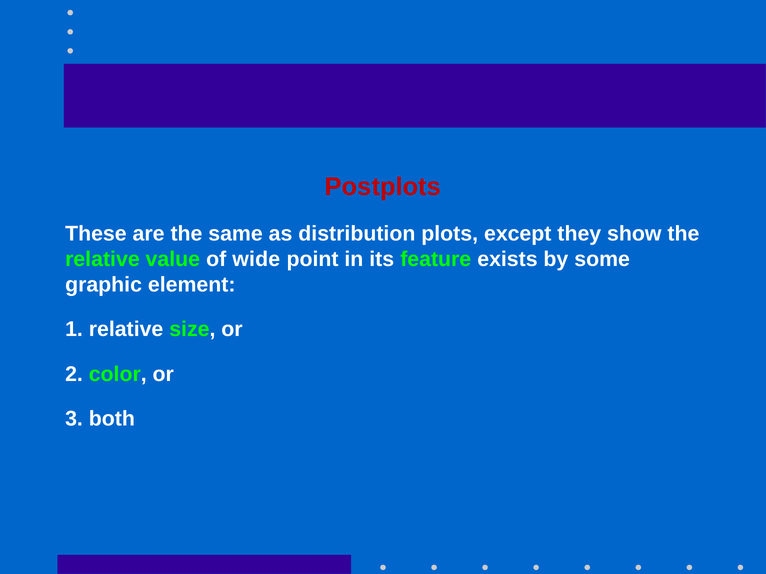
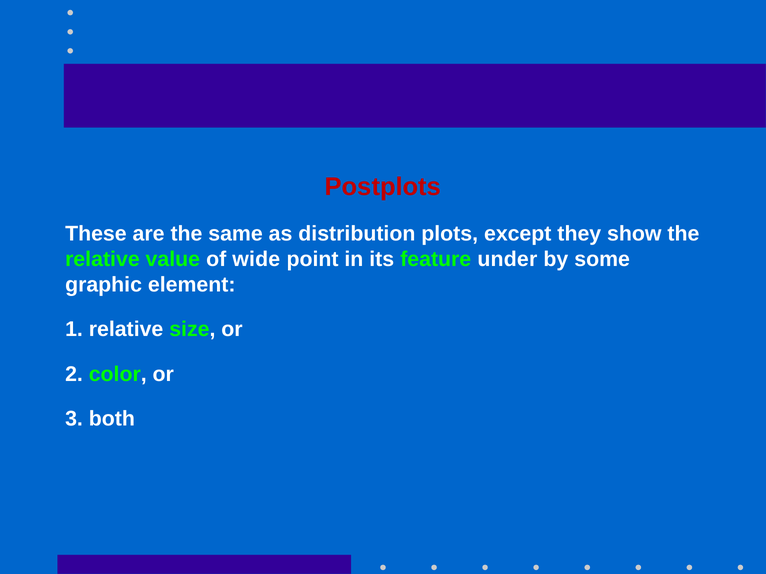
exists: exists -> under (507, 259)
